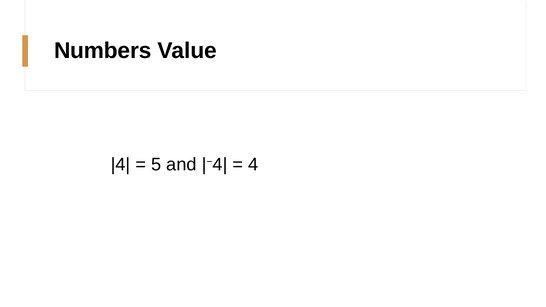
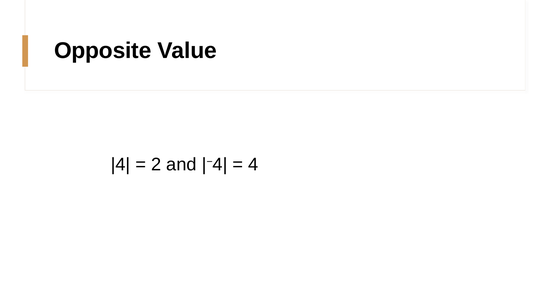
Numbers: Numbers -> Opposite (103, 51)
5: 5 -> 2 (156, 165)
